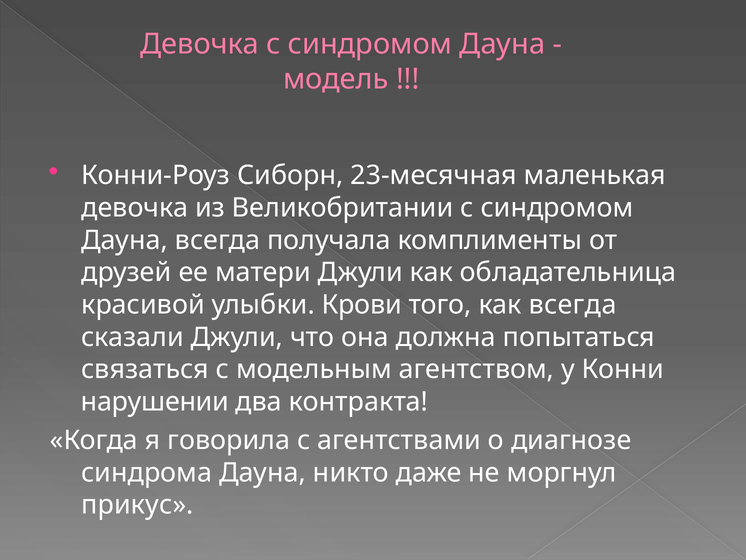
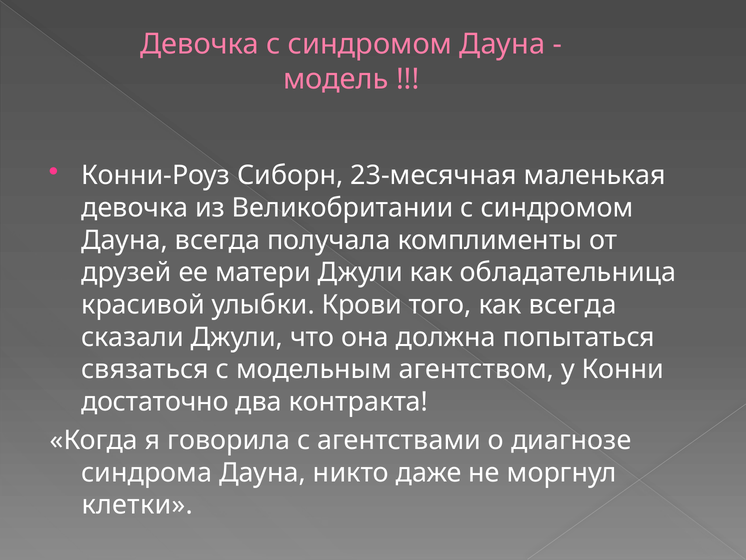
нарушении: нарушении -> достаточно (155, 401)
прикус: прикус -> клетки (137, 505)
